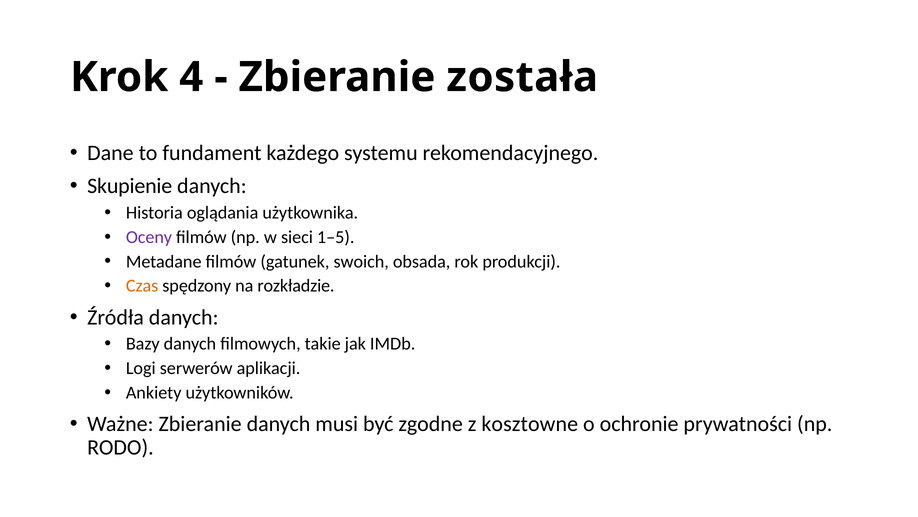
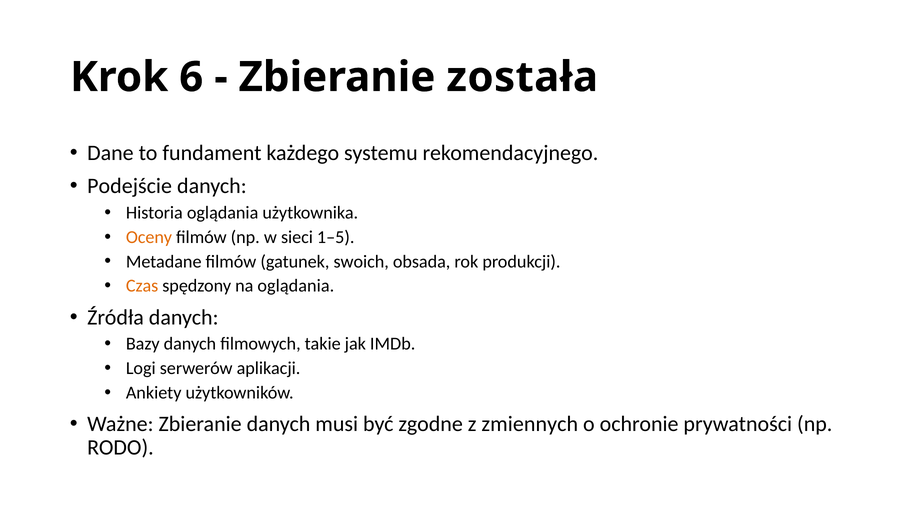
4: 4 -> 6 (191, 77)
Skupienie: Skupienie -> Podejście (130, 186)
Oceny colour: purple -> orange (149, 237)
na rozkładzie: rozkładzie -> oglądania (296, 286)
kosztowne: kosztowne -> zmiennych (530, 423)
